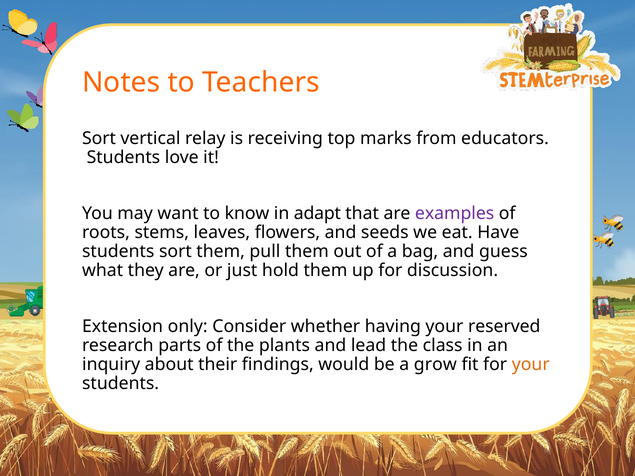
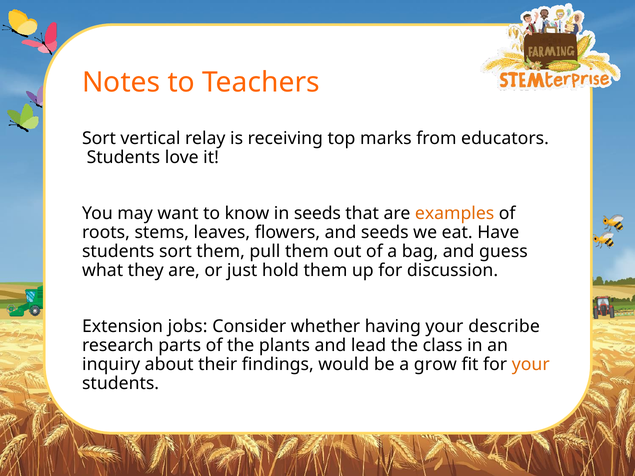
in adapt: adapt -> seeds (317, 213)
examples colour: purple -> orange (455, 213)
only: only -> jobs (188, 327)
reserved: reserved -> describe (504, 327)
